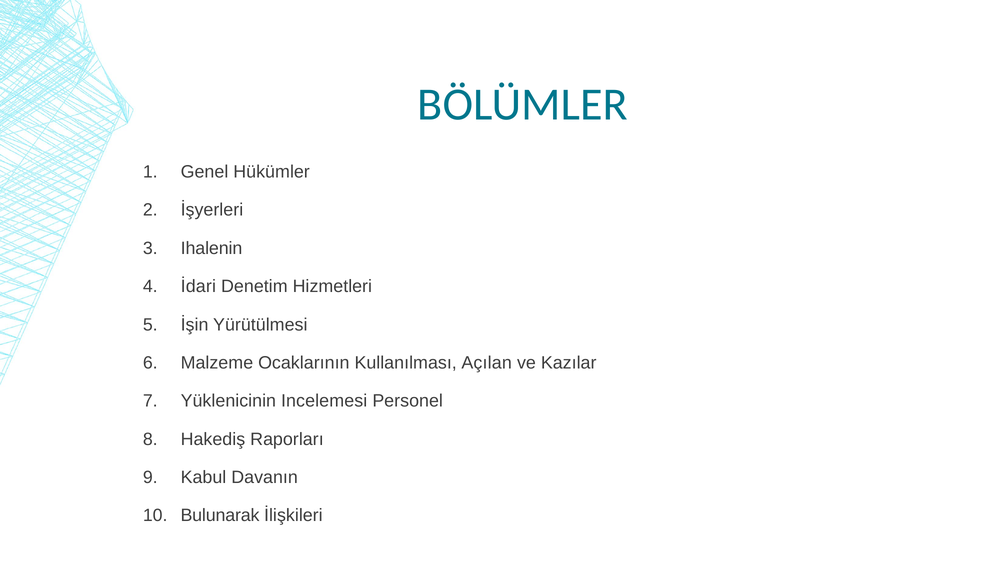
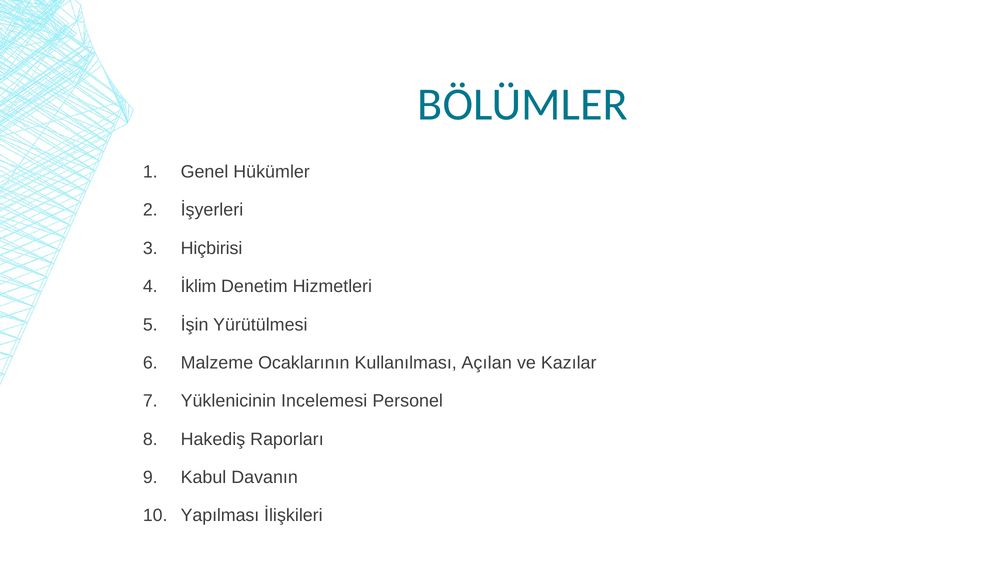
Ihalenin: Ihalenin -> Hiçbirisi (212, 248)
İdari: İdari -> İklim (198, 286)
Bulunarak: Bulunarak -> Yapılması (220, 516)
